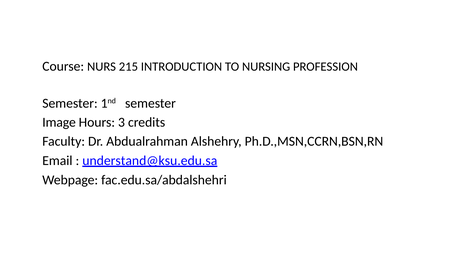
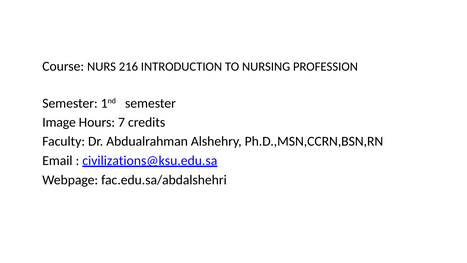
215: 215 -> 216 (128, 67)
3: 3 -> 7 (121, 122)
understand@ksu.edu.sa: understand@ksu.edu.sa -> civilizations@ksu.edu.sa (150, 160)
